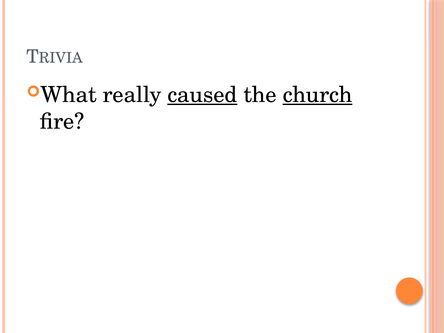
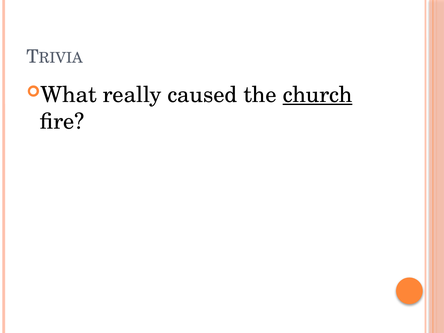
caused underline: present -> none (202, 95)
